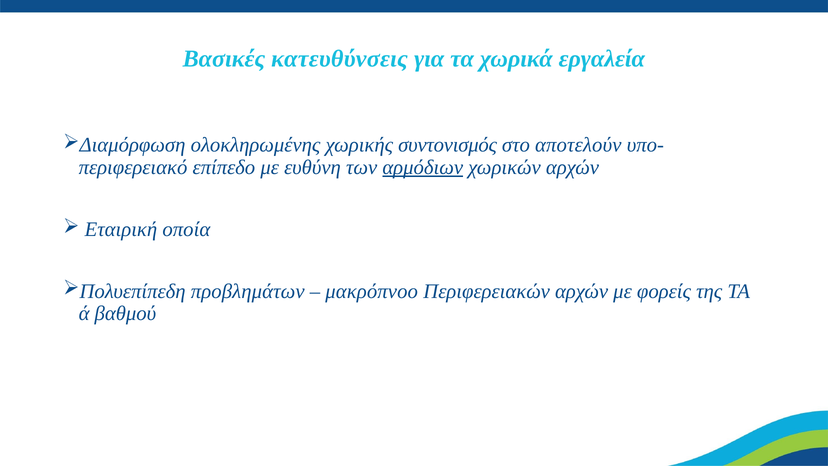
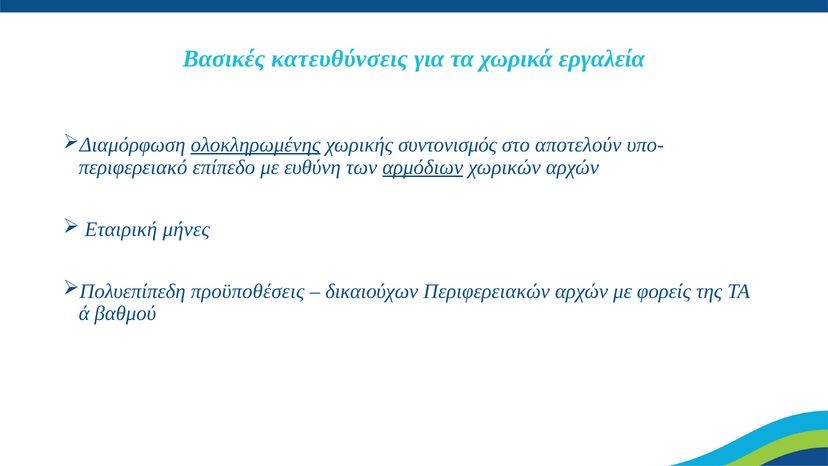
ολοκληρωμένης underline: none -> present (255, 145)
οποία: οποία -> μήνες (186, 229)
προβλημάτων: προβλημάτων -> προϋποθέσεις (248, 291)
μακρόπνοο: μακρόπνοο -> δικαιούχων (372, 291)
